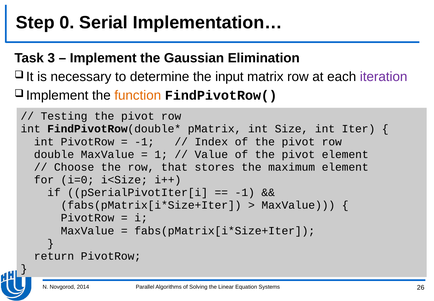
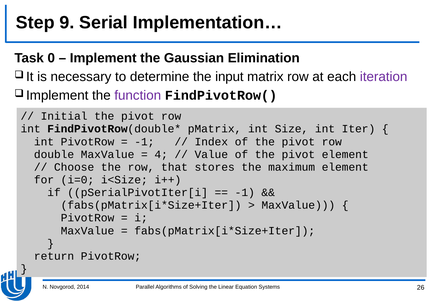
0: 0 -> 9 (67, 23)
3: 3 -> 0 (51, 58)
function colour: orange -> purple (138, 95)
Testing: Testing -> Initial (64, 116)
1: 1 -> 4 (161, 154)
